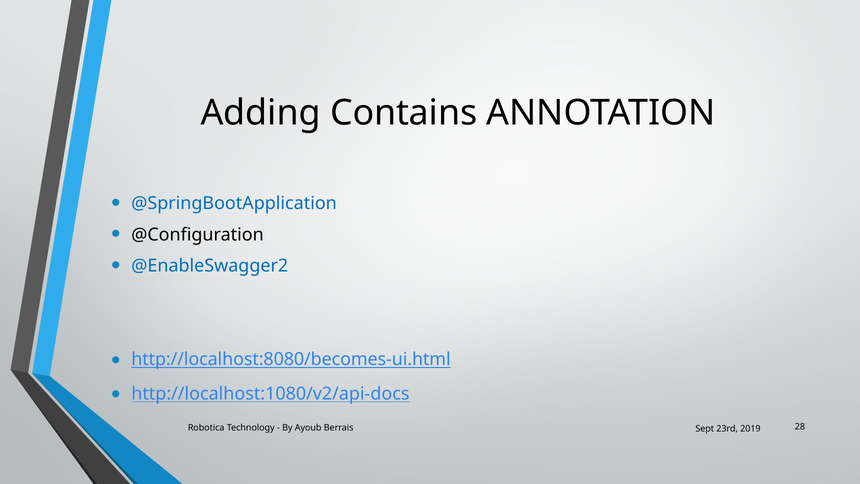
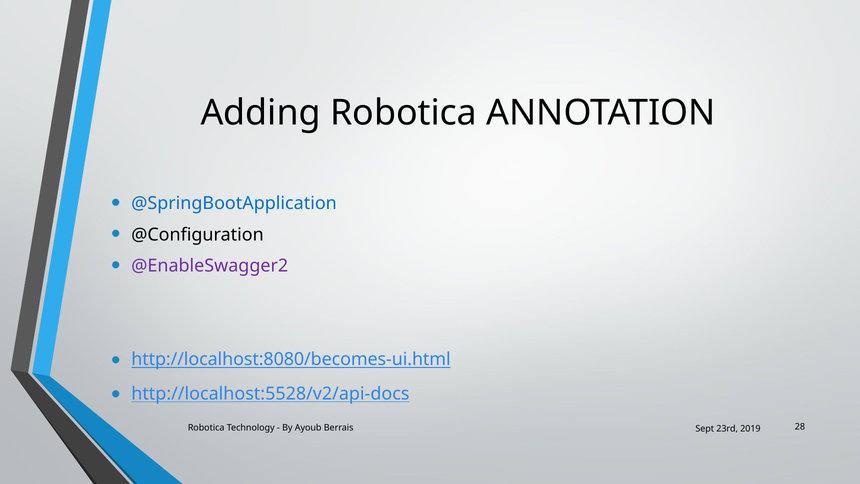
Adding Contains: Contains -> Robotica (404, 113)
@EnableSwagger2 colour: blue -> purple (210, 266)
http://localhost:1080/v2/api-docs: http://localhost:1080/v2/api-docs -> http://localhost:5528/v2/api-docs (270, 393)
